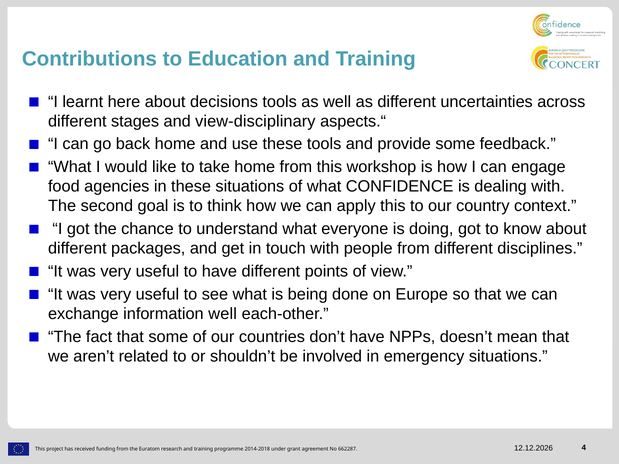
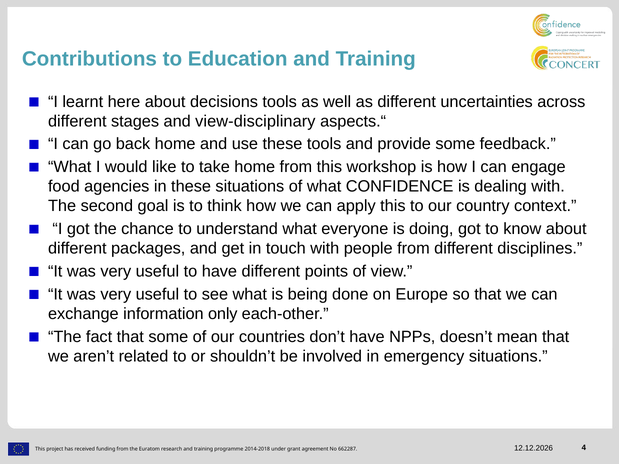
information well: well -> only (223, 314)
